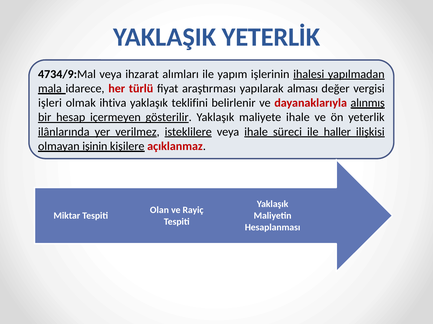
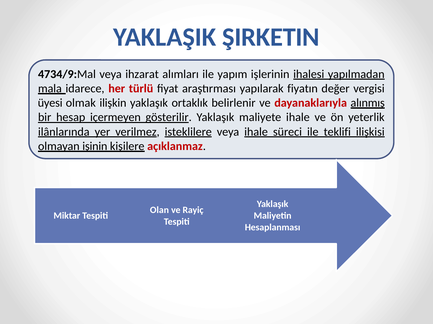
YETERLİK: YETERLİK -> ŞIRKETIN (271, 37)
alması: alması -> fiyatın (303, 89)
işleri: işleri -> üyesi (50, 103)
ihtiva: ihtiva -> ilişkin (113, 103)
teklifini: teklifini -> ortaklık (190, 103)
haller: haller -> teklifi (337, 132)
